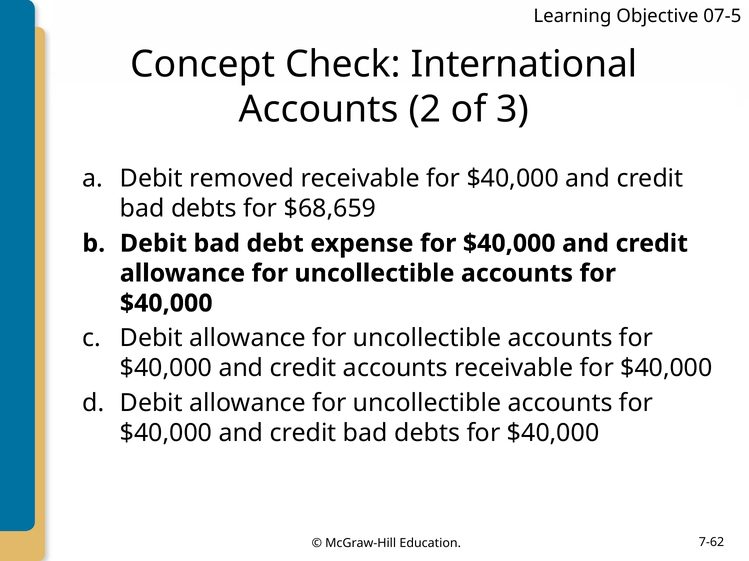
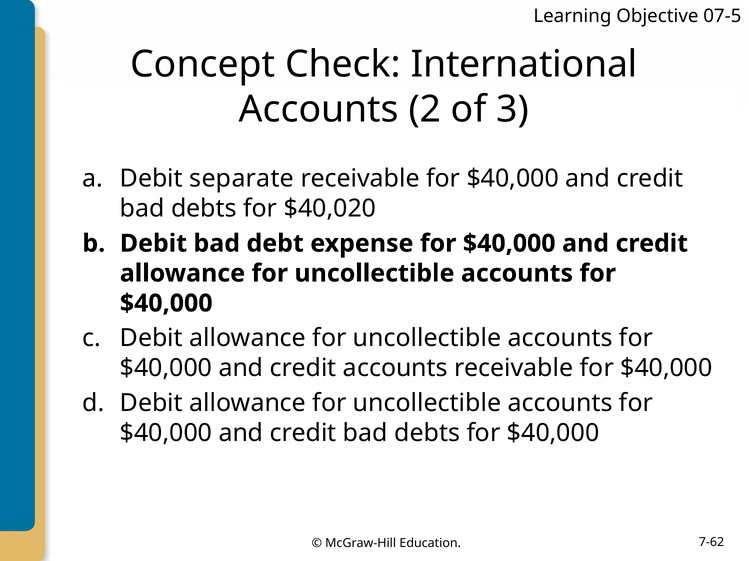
removed: removed -> separate (242, 179)
$68,659: $68,659 -> $40,020 (330, 209)
